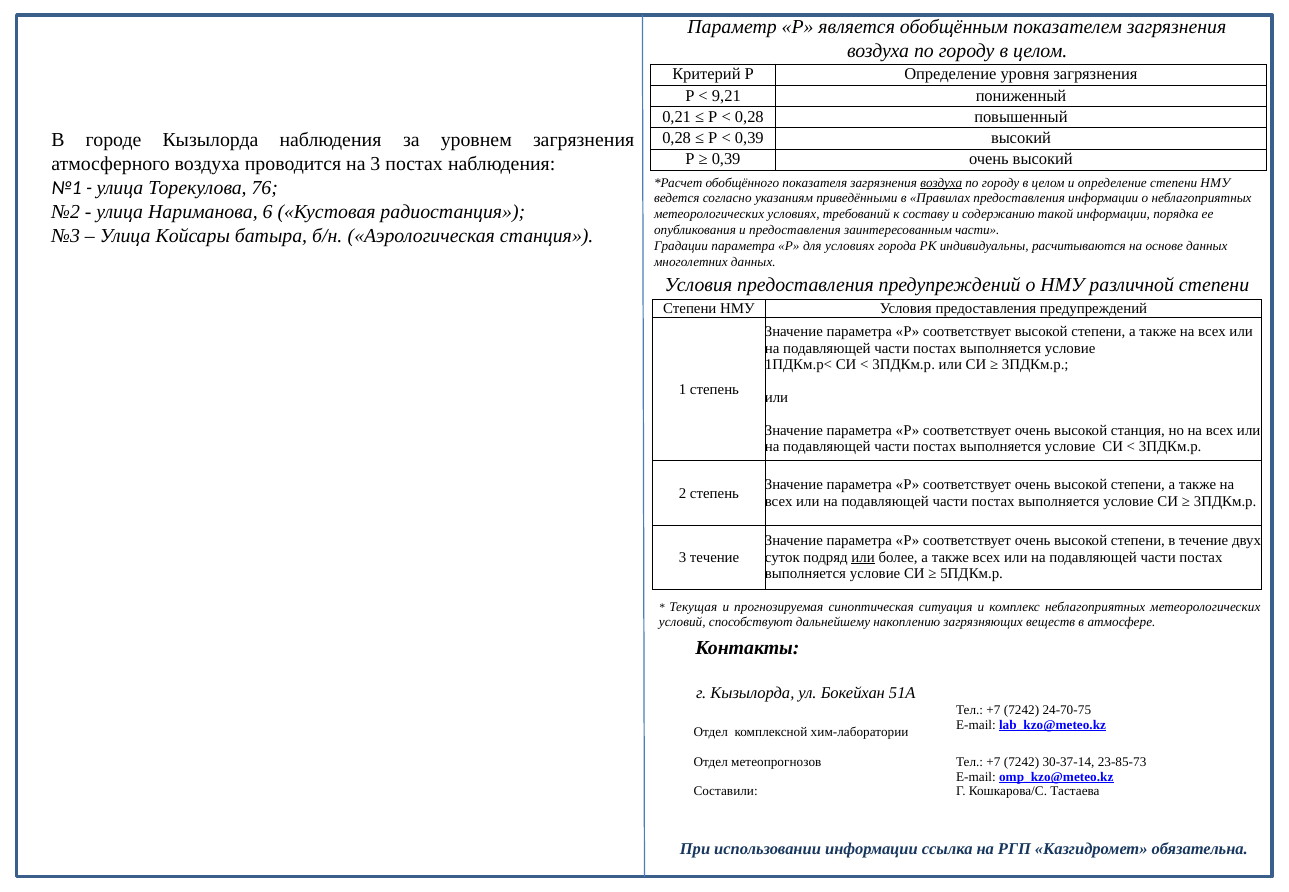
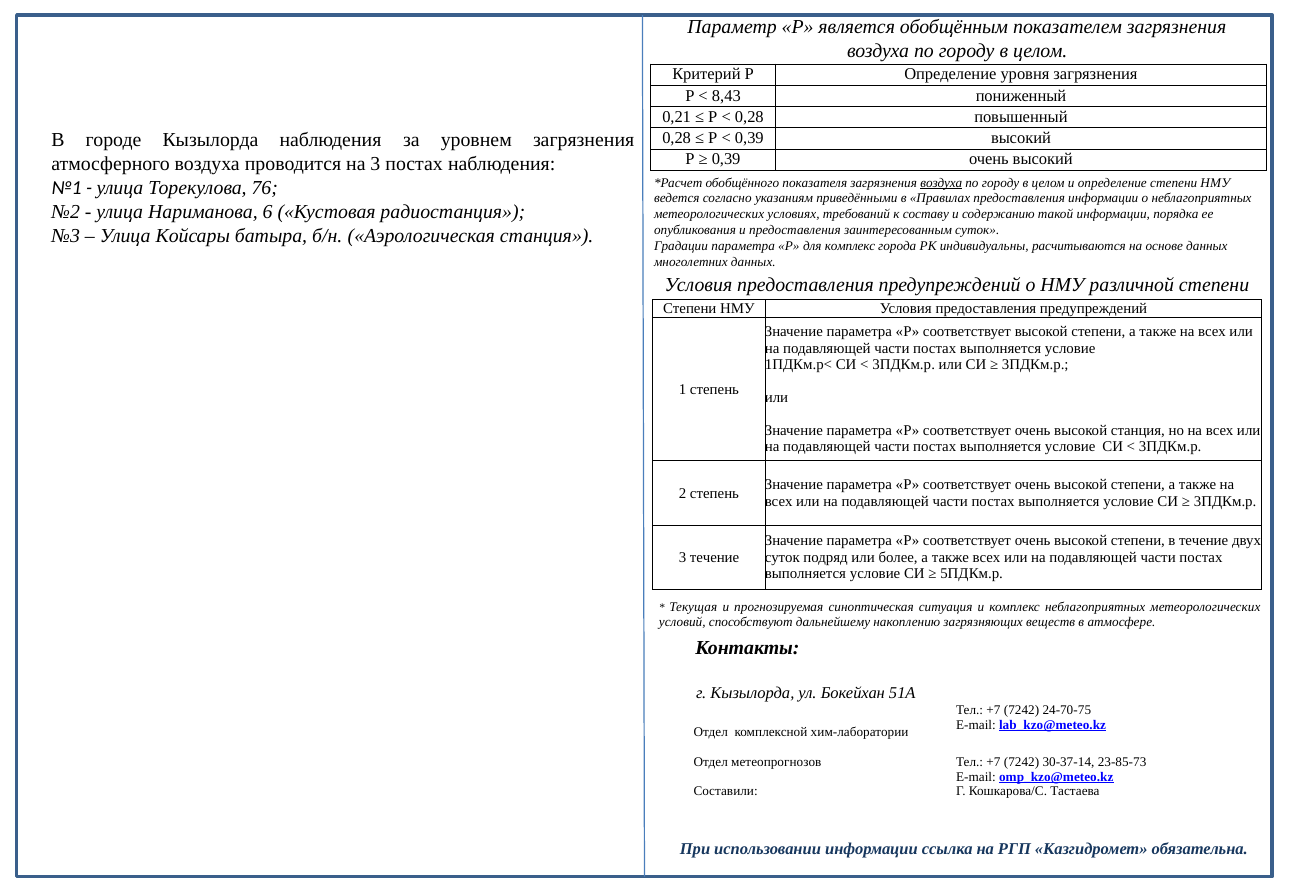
9,21: 9,21 -> 8,43 (726, 96)
заинтересованным части: части -> суток (977, 230)
для условиях: условиях -> комплекс (850, 246)
или underline: present -> none (863, 558)
